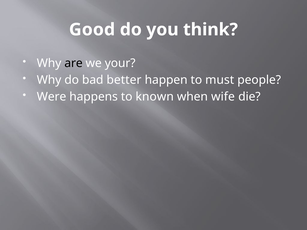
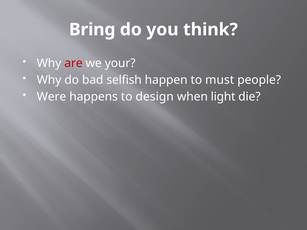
Good: Good -> Bring (92, 30)
are colour: black -> red (74, 63)
better: better -> selfish (124, 80)
known: known -> design (155, 97)
wife: wife -> light (223, 97)
